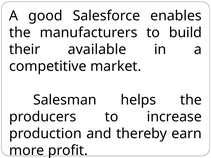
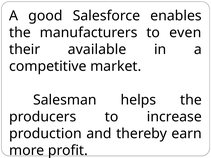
build: build -> even (185, 33)
